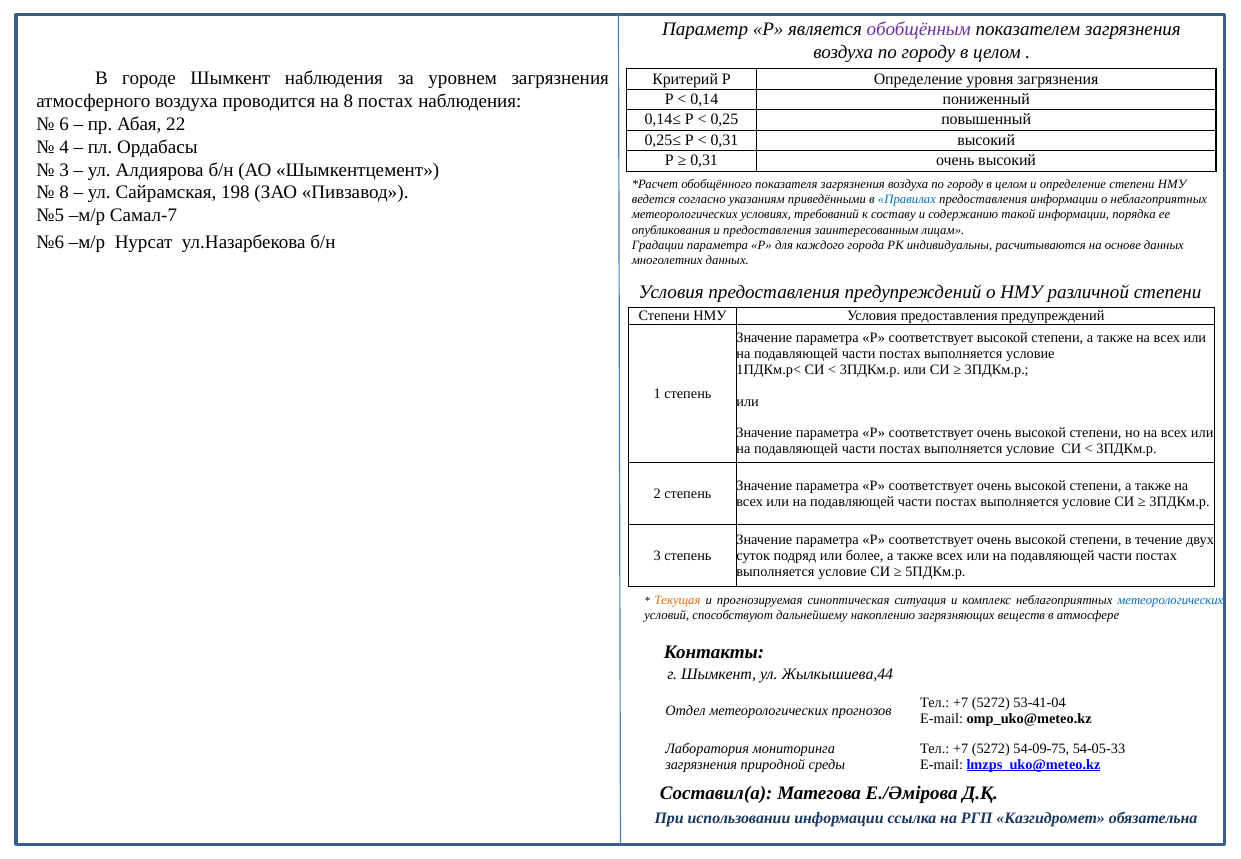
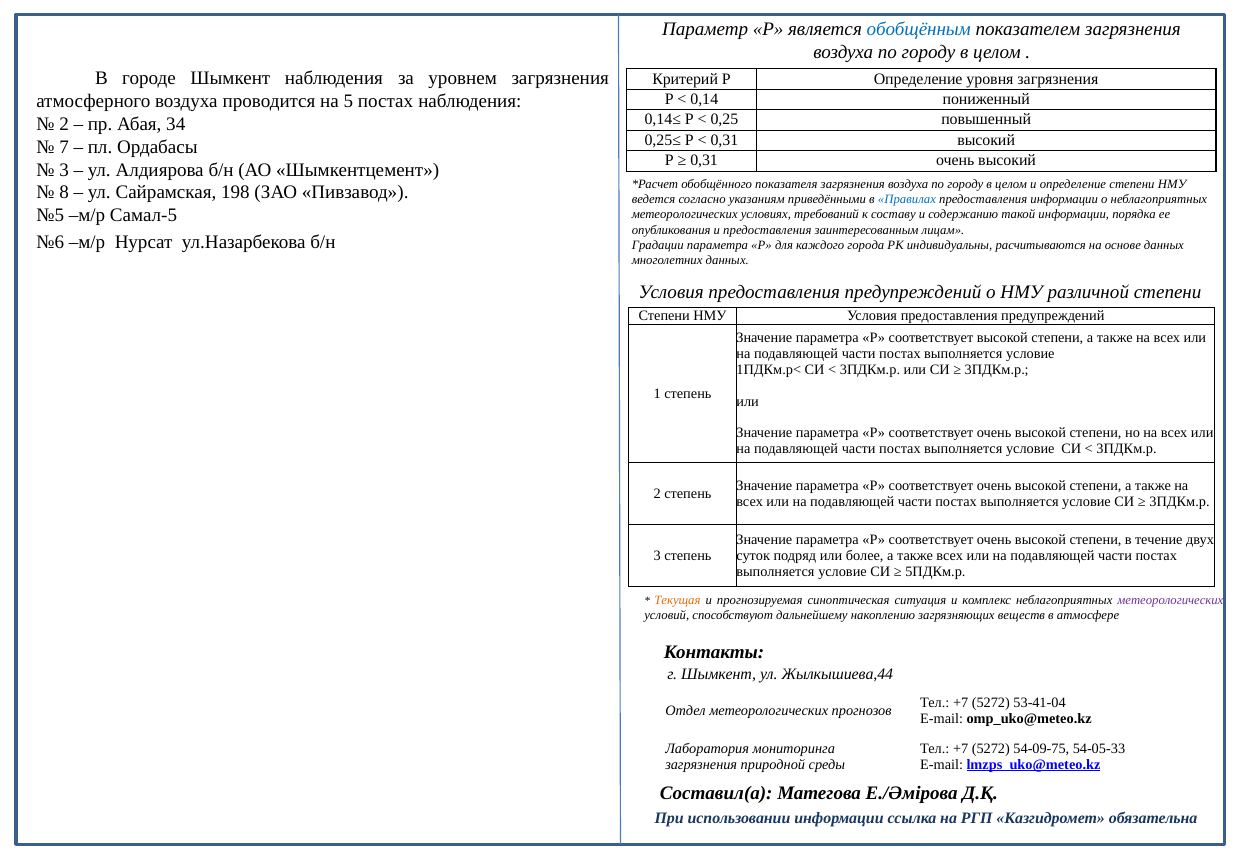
обобщённым colour: purple -> blue (919, 29)
на 8: 8 -> 5 (348, 101)
6: 6 -> 2 (64, 124)
22: 22 -> 34 (176, 124)
4: 4 -> 7 (64, 147)
Самал-7: Самал-7 -> Самал-5 (144, 216)
метеорологических colour: blue -> purple (1170, 600)
